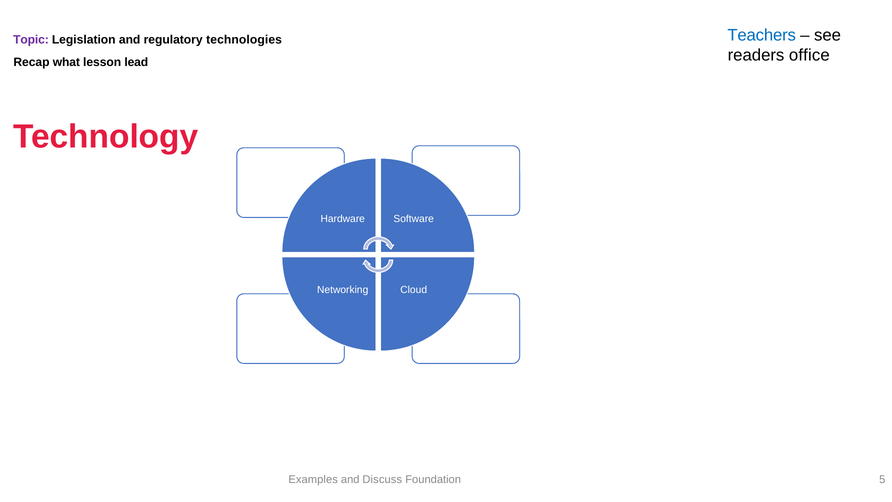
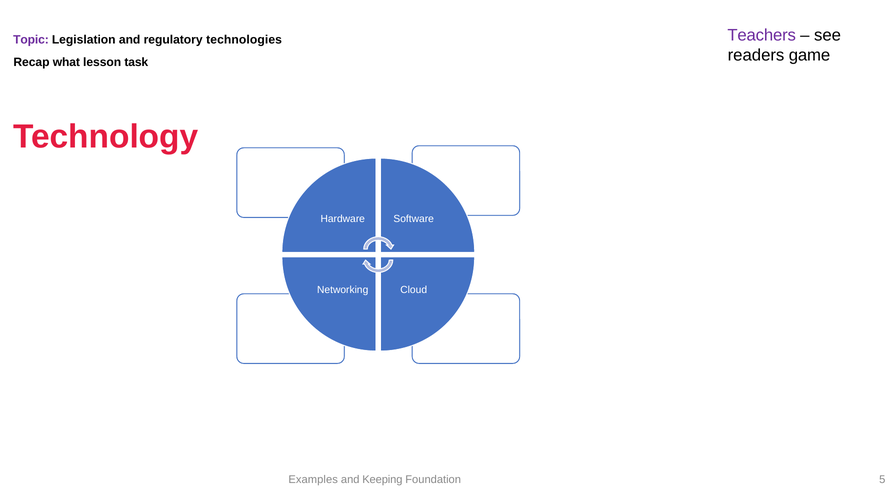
Teachers colour: blue -> purple (762, 35)
office: office -> game (810, 55)
lead: lead -> task (136, 62)
Discuss: Discuss -> Keeping (382, 479)
